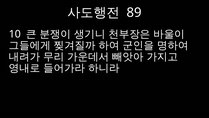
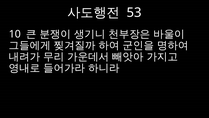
89: 89 -> 53 (134, 13)
